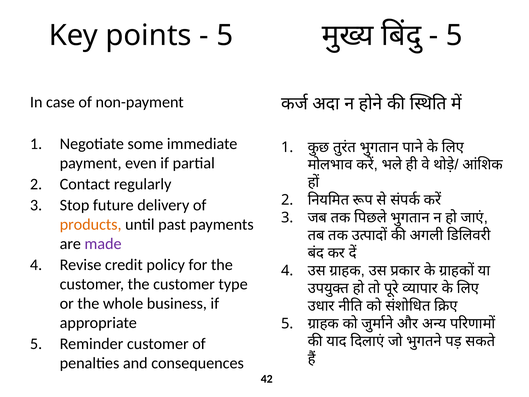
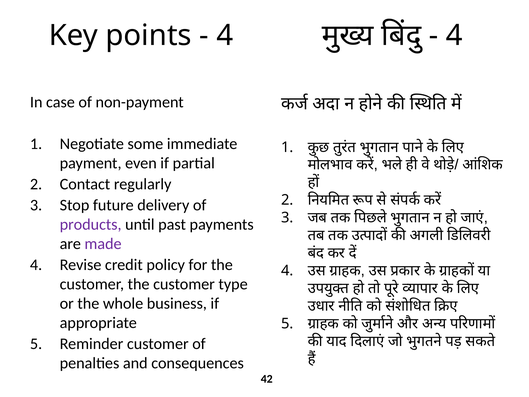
5: 5 -> 4 (225, 36)
5: 5 -> 4 (454, 36)
products colour: orange -> purple (91, 224)
